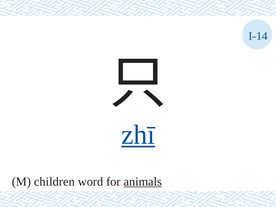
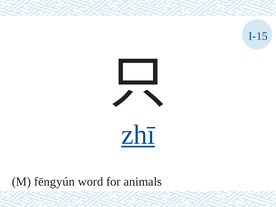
I-14: I-14 -> I-15 (258, 36)
children: children -> fēngyún (54, 182)
animals underline: present -> none (143, 182)
